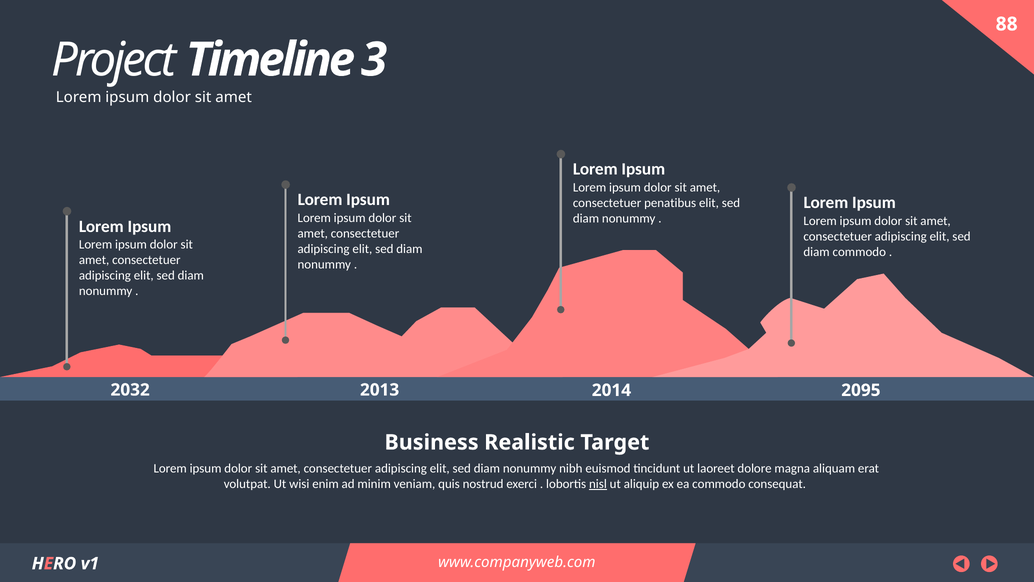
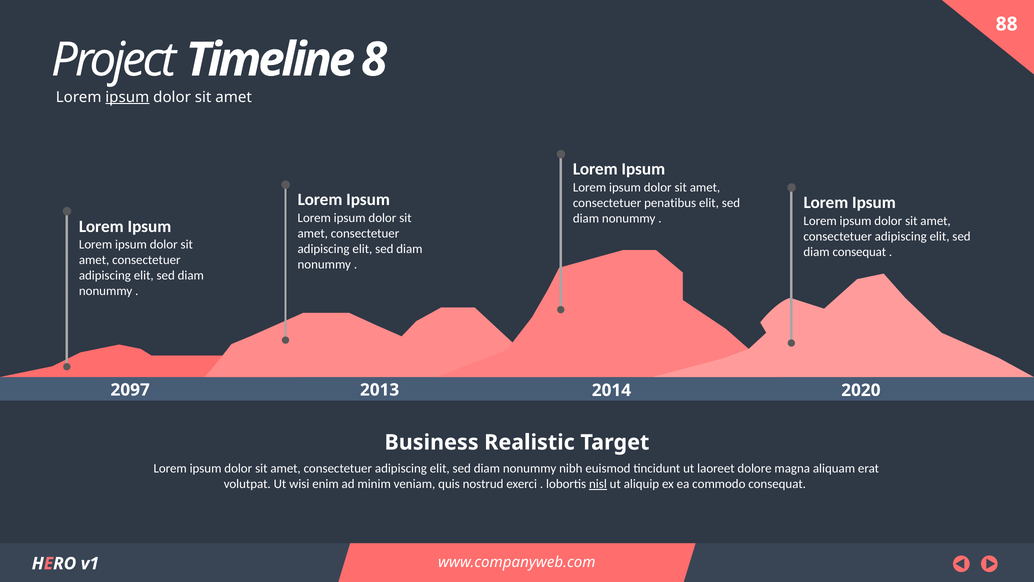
3: 3 -> 8 (374, 60)
ipsum underline: none -> present (127, 97)
diam commodo: commodo -> consequat (859, 252)
2032: 2032 -> 2097 (130, 390)
2095: 2095 -> 2020 (861, 390)
